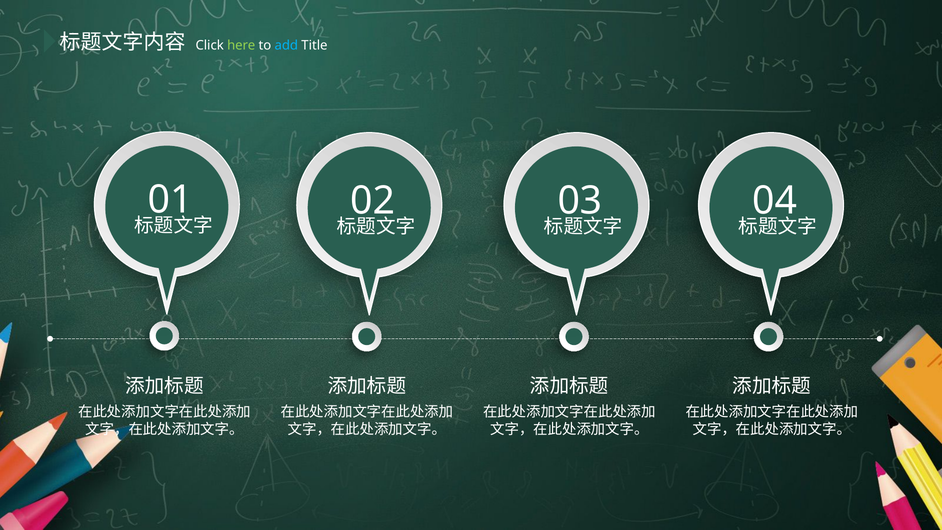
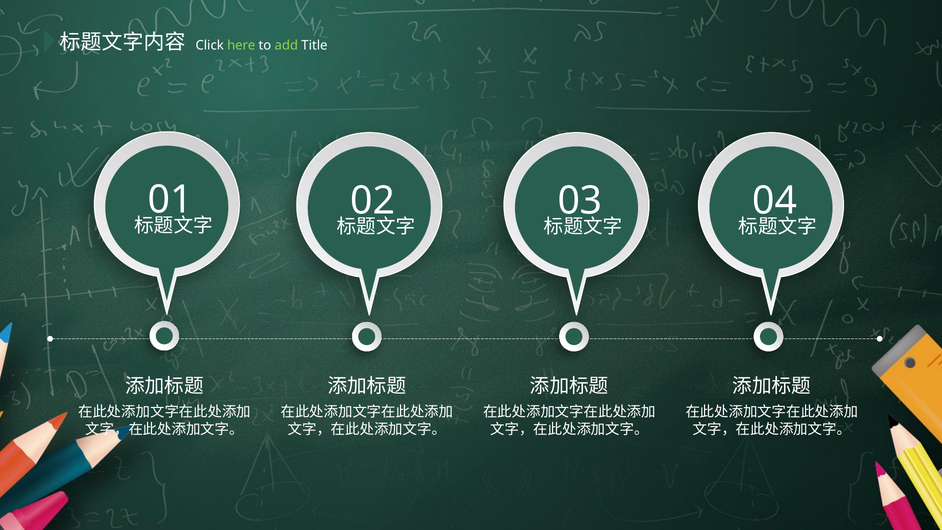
add colour: light blue -> light green (286, 45)
